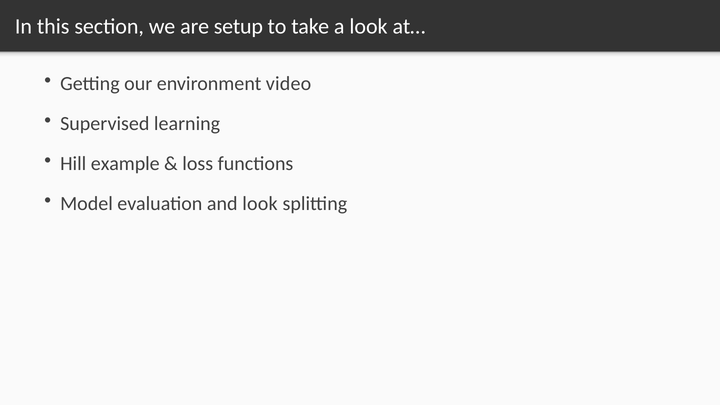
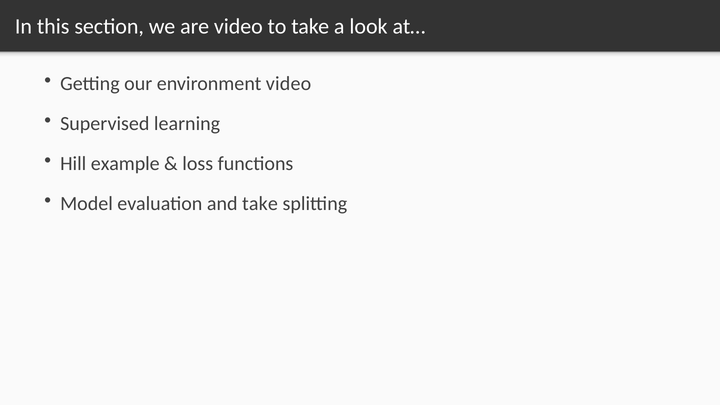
are setup: setup -> video (238, 27)
and look: look -> take (260, 204)
